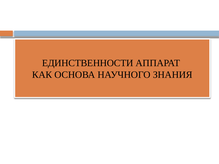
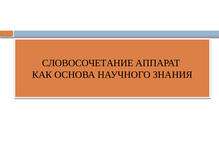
ЕДИНСТВЕННОСТИ: ЕДИНСТВЕННОСТИ -> СЛОВОСОЧЕТАНИЕ (88, 63)
